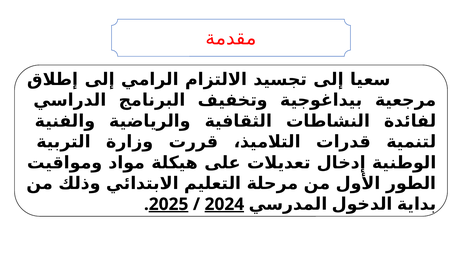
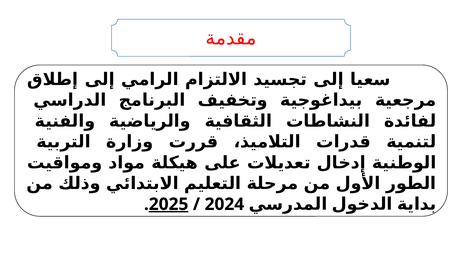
2024 underline: present -> none (224, 204)
